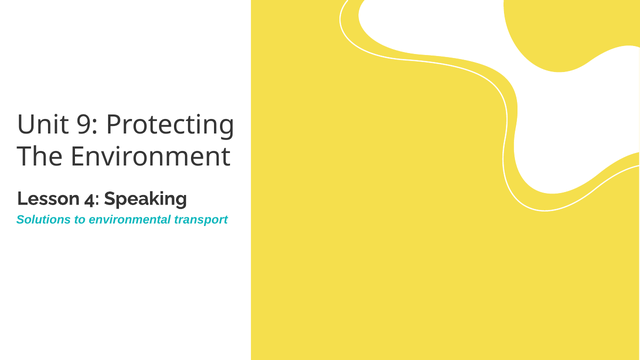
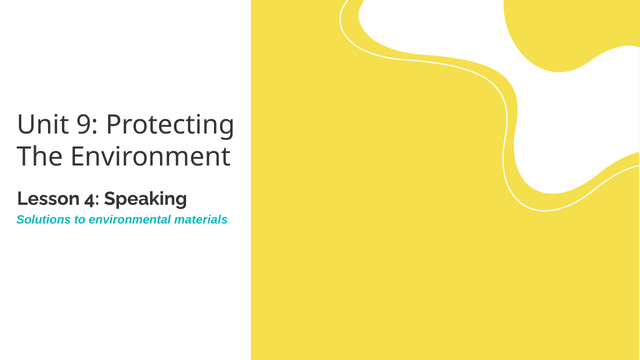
transport: transport -> materials (201, 220)
